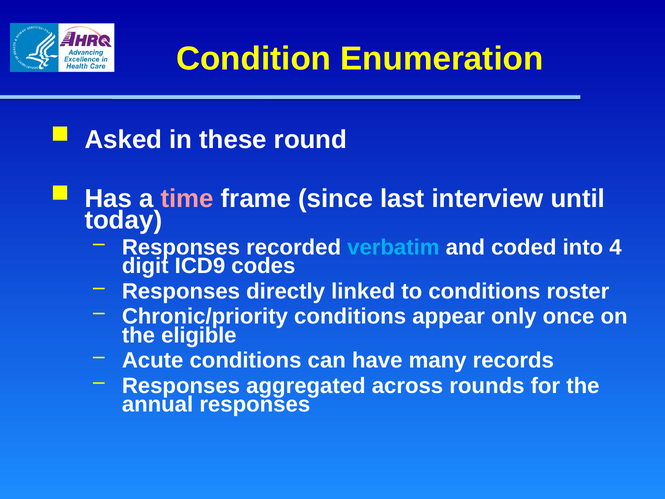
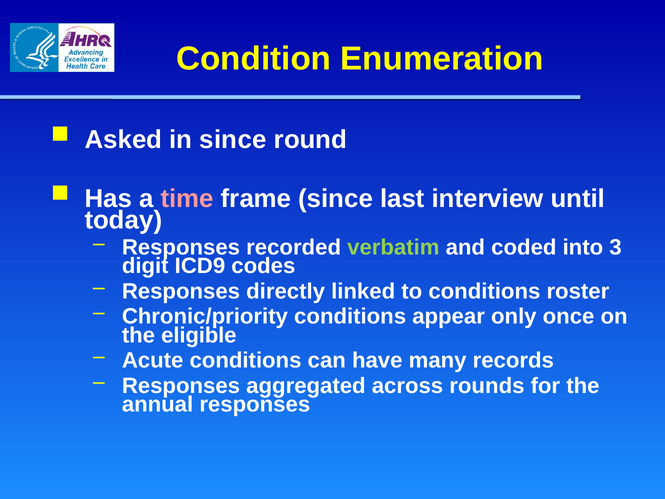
in these: these -> since (233, 140)
verbatim colour: light blue -> light green (393, 247)
4: 4 -> 3 (616, 247)
